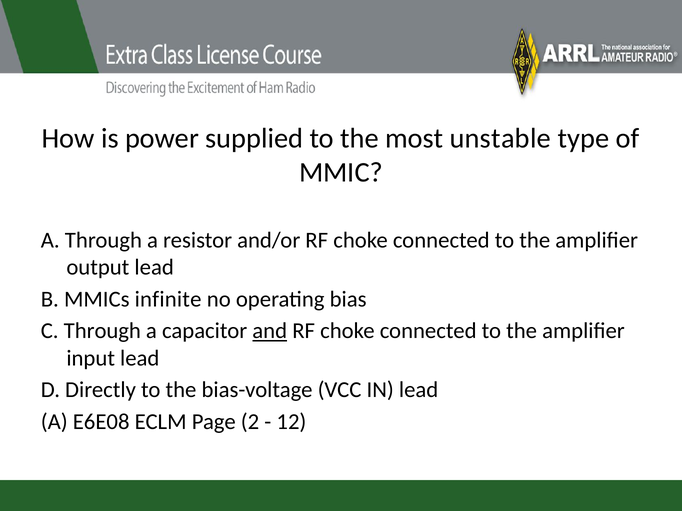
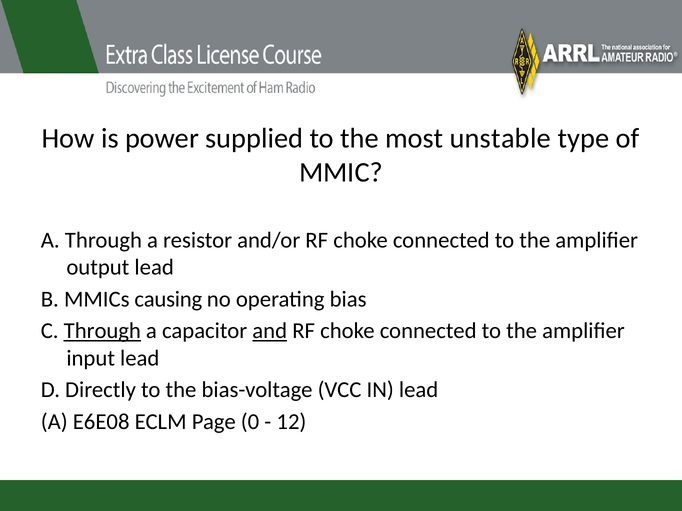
infinite: infinite -> causing (168, 299)
Through underline: none -> present (102, 331)
2: 2 -> 0 (250, 422)
